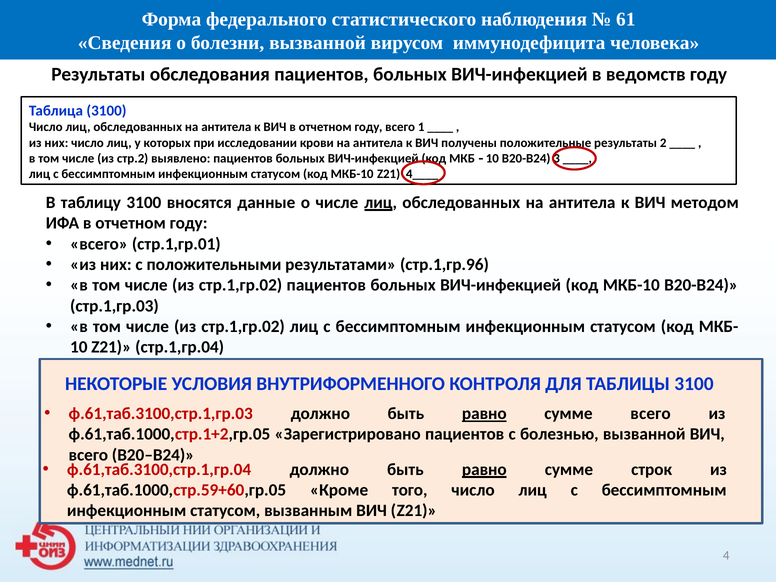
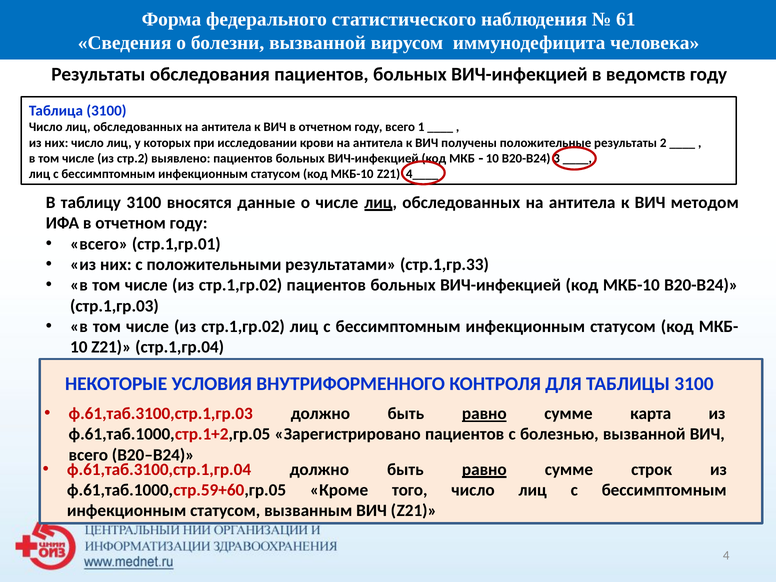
стр.1,гр.96: стр.1,гр.96 -> стр.1,гр.33 (444, 265)
сумме всего: всего -> карта (651, 414)
